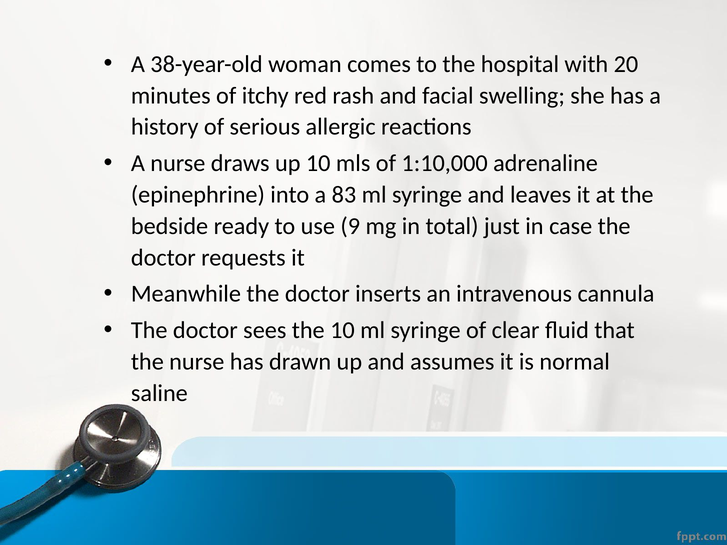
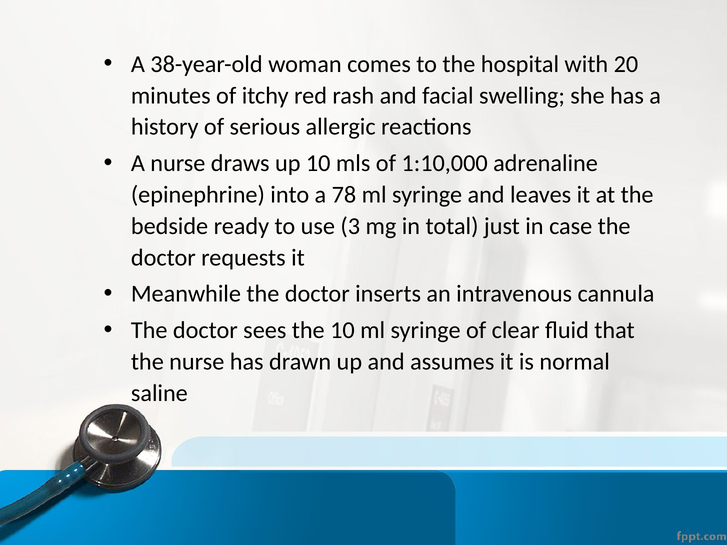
83: 83 -> 78 (344, 195)
9: 9 -> 3 (350, 226)
